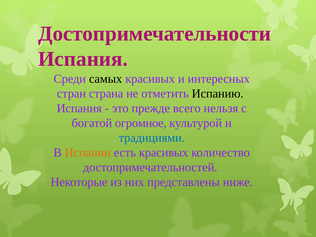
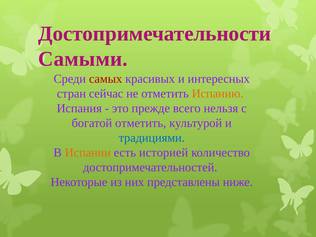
Испания: Испания -> Самыми (83, 59)
самых colour: black -> red (106, 79)
страна: страна -> сейчас (106, 94)
Испанию colour: black -> orange (218, 94)
богатой огромное: огромное -> отметить (141, 123)
есть красивых: красивых -> историей (164, 153)
